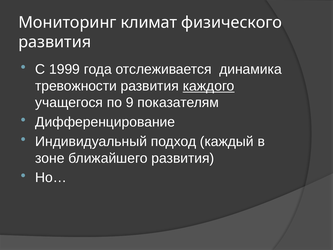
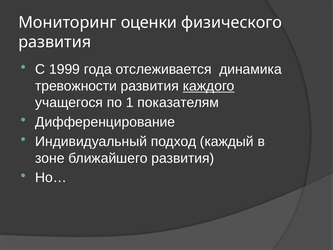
климат: климат -> оценки (149, 22)
9: 9 -> 1 (130, 103)
